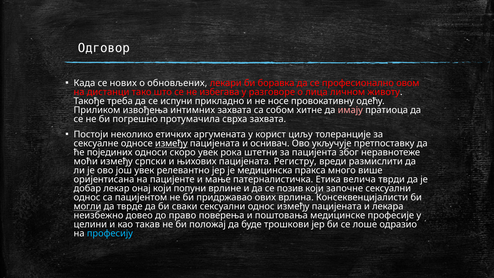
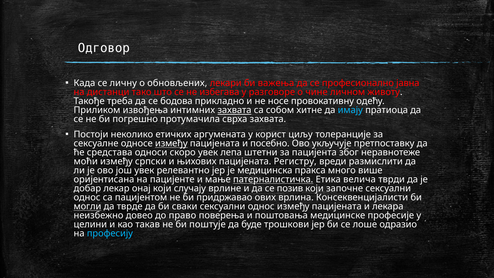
нових: нових -> личну (123, 83)
боравка: боравка -> важења (276, 83)
овом: овом -> јавна (408, 83)
лица: лица -> чине (316, 92)
испуни: испуни -> бодова (176, 101)
захвата underline: none -> present (234, 110)
имају colour: pink -> light blue (350, 110)
оснивач: оснивач -> посебно (270, 143)
појединих: појединих -> средстава (110, 152)
рока: рока -> лепа (231, 152)
патерналистичка underline: none -> present (273, 179)
попуни: попуни -> случају (190, 188)
положај: положај -> поштује (207, 224)
